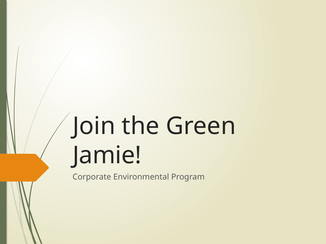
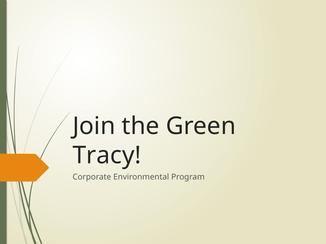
Jamie: Jamie -> Tracy (107, 156)
